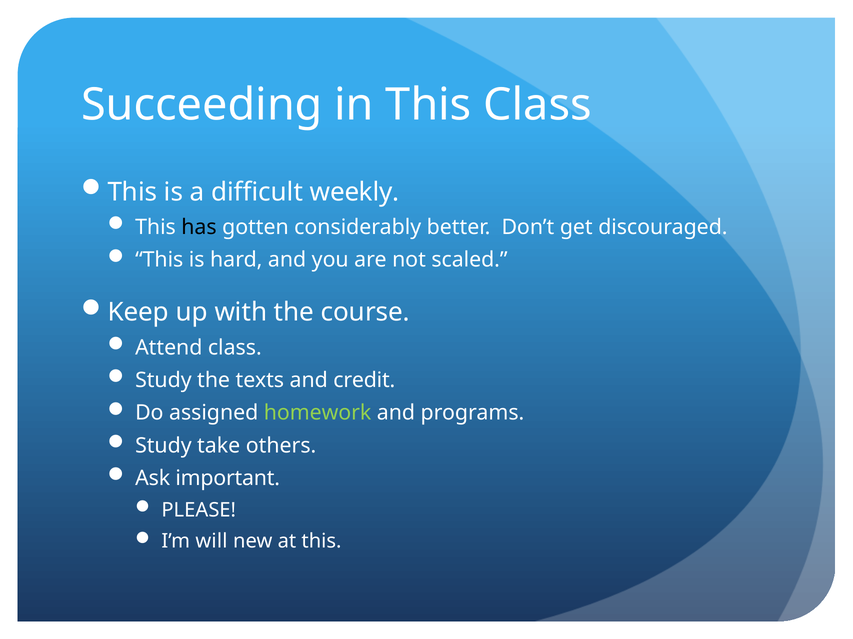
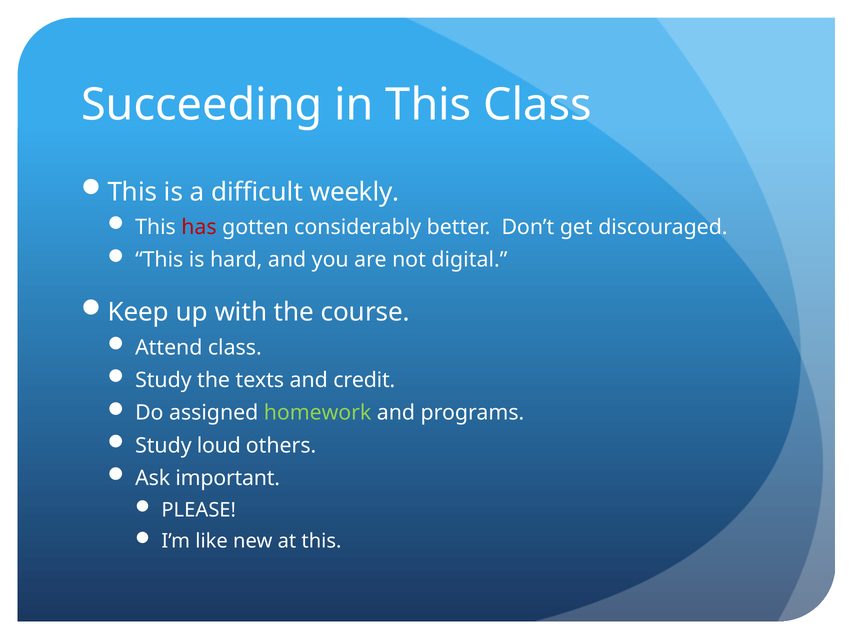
has colour: black -> red (199, 228)
scaled: scaled -> digital (469, 260)
take: take -> loud (219, 446)
will: will -> like (212, 542)
